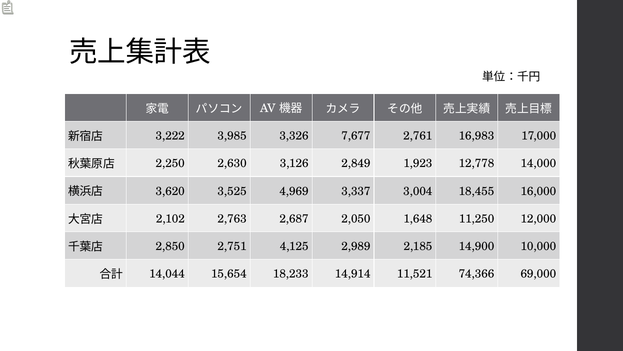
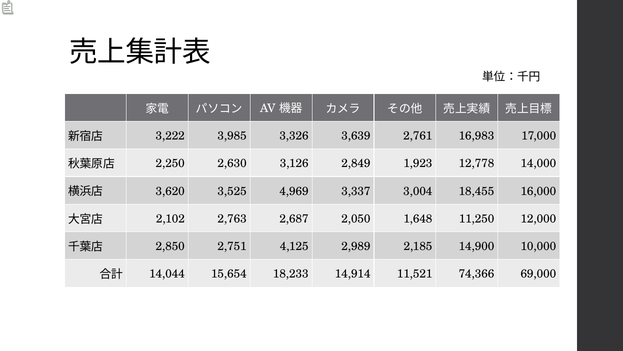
7,677: 7,677 -> 3,639 (356, 136)
